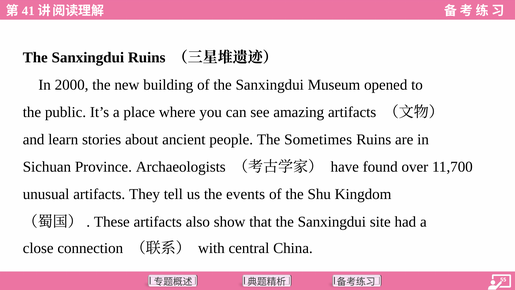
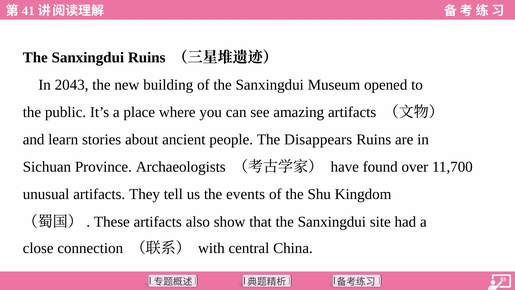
2000: 2000 -> 2043 (72, 85)
Sometimes: Sometimes -> Disappears (318, 139)
